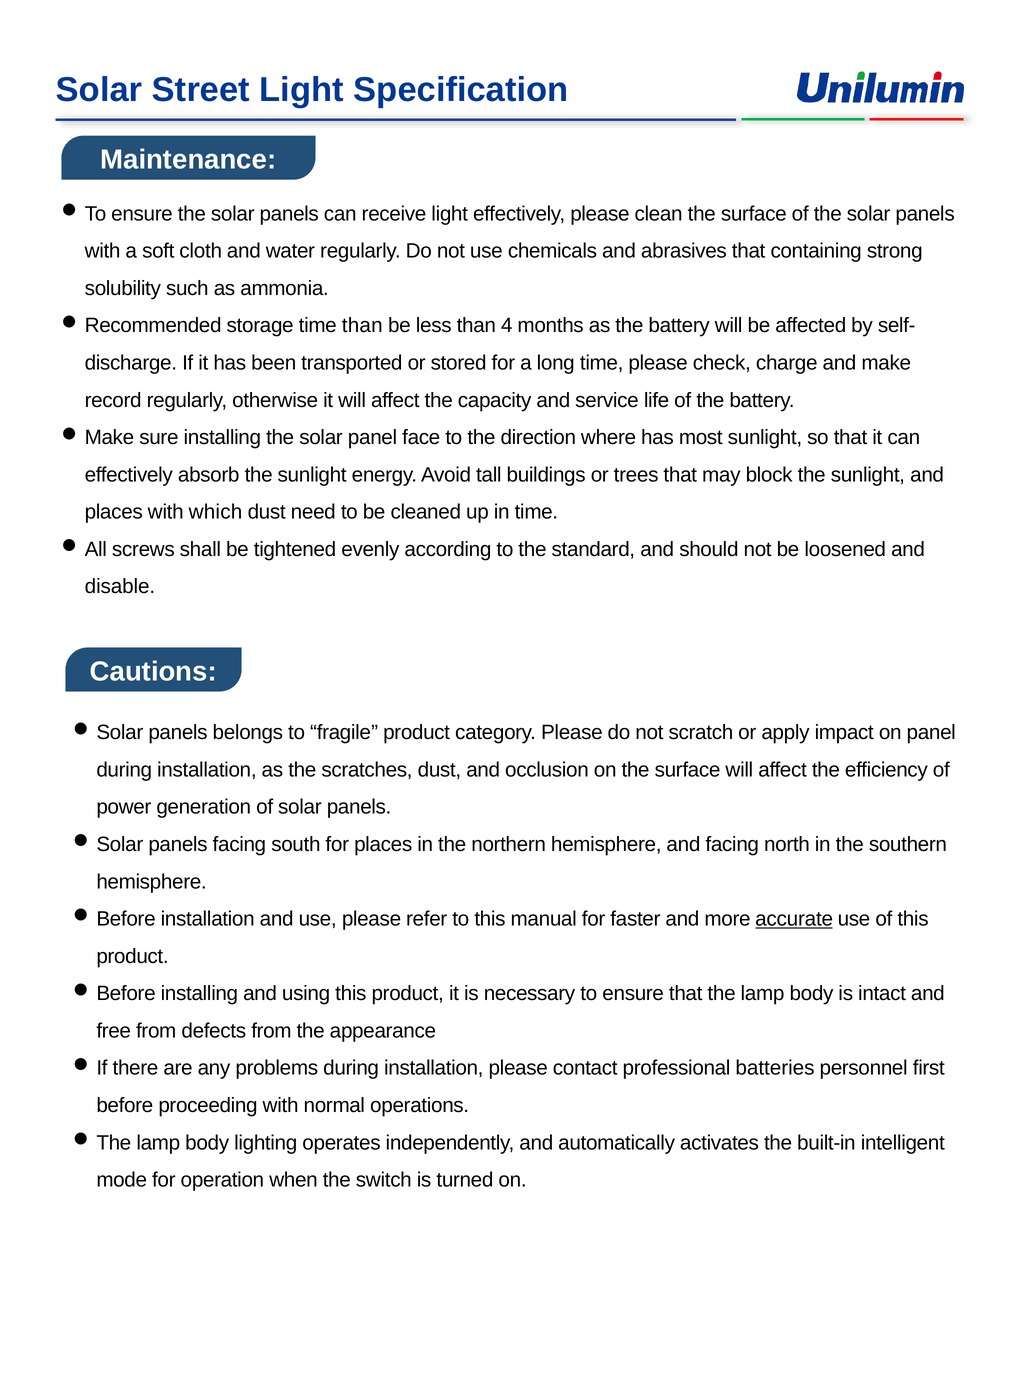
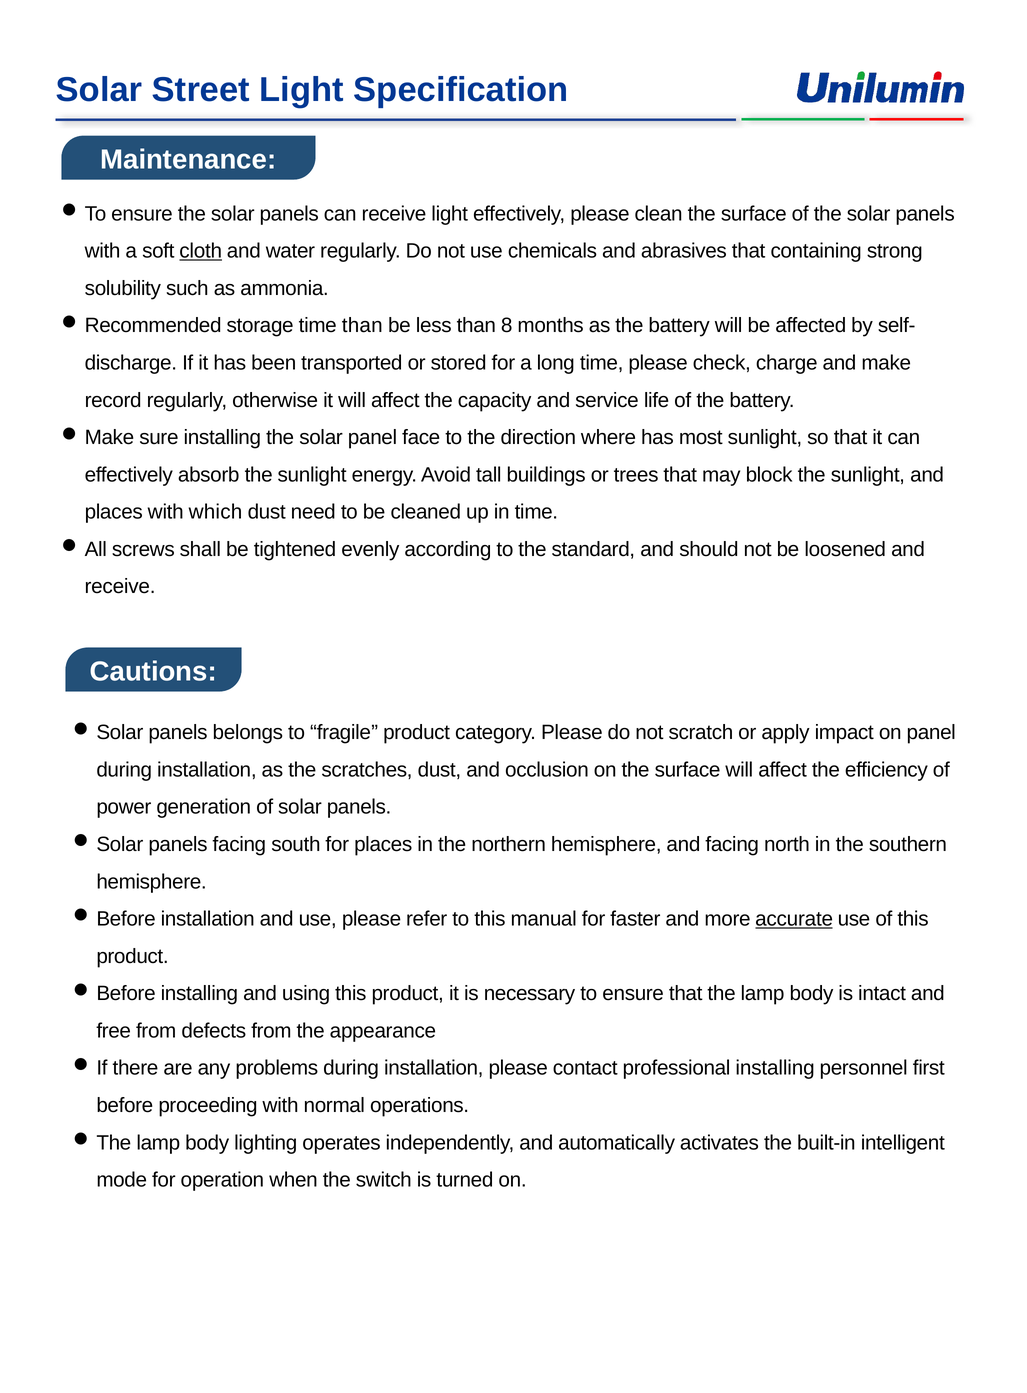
cloth underline: none -> present (201, 251)
4: 4 -> 8 (507, 326)
disable: disable -> receive (120, 587)
professional batteries: batteries -> installing (775, 1068)
